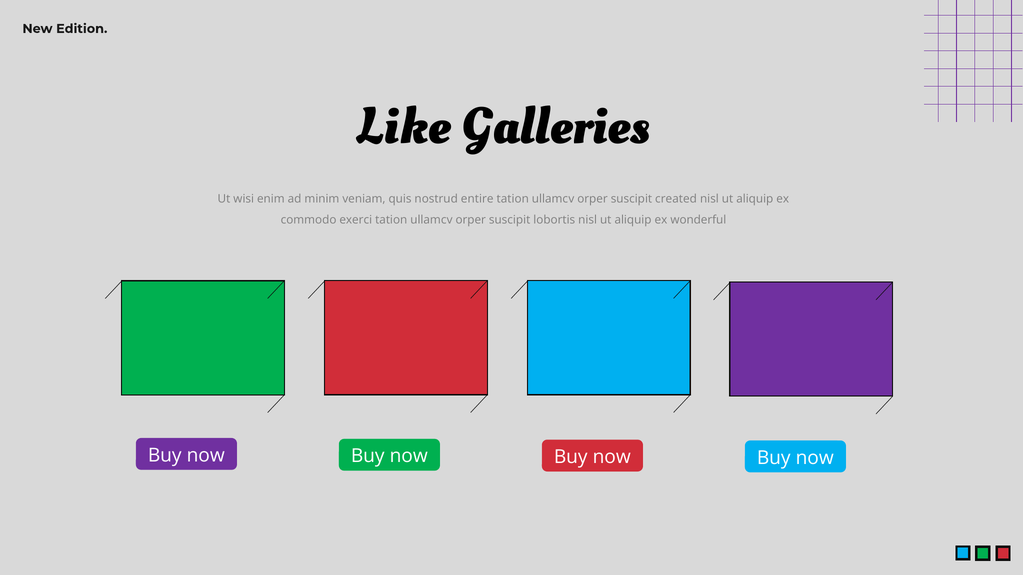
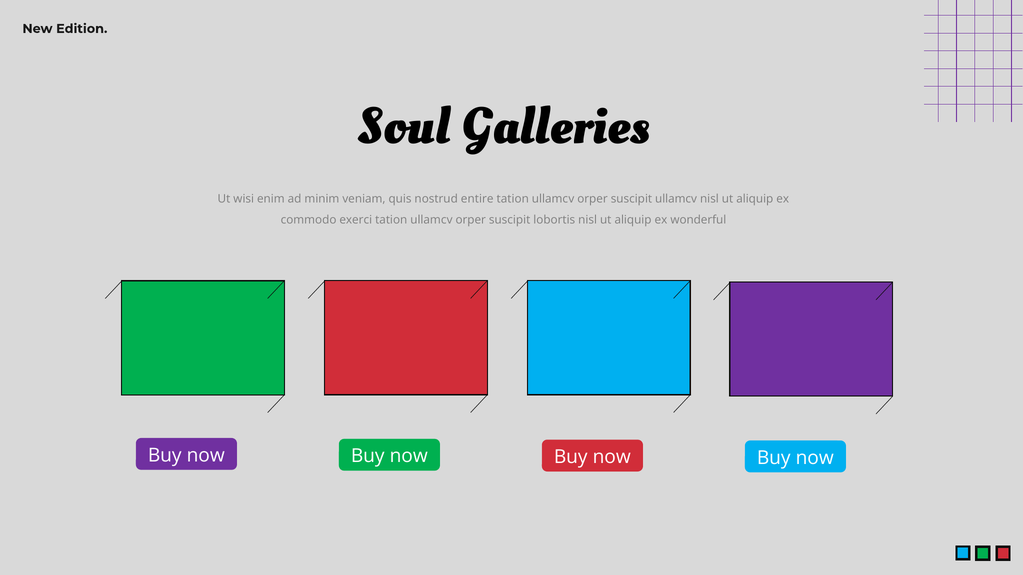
Like: Like -> Soul (404, 126)
suscipit created: created -> ullamcv (676, 199)
